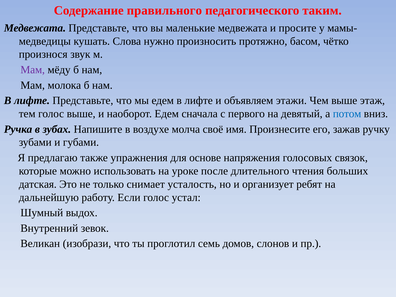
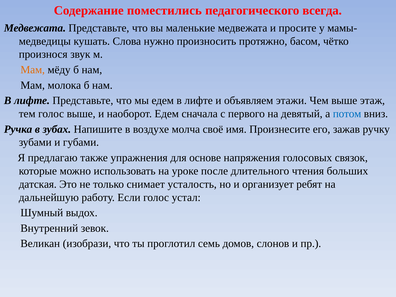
правильного: правильного -> поместились (164, 10)
таким: таким -> всегда (322, 10)
Мам colour: purple -> orange (33, 70)
